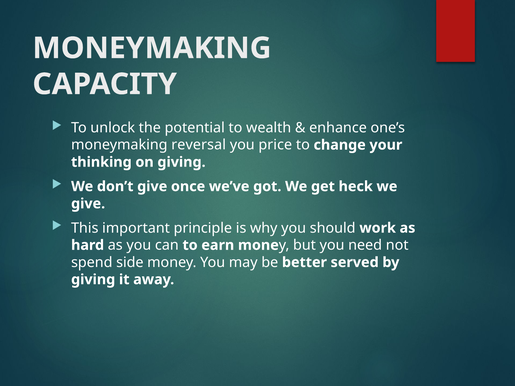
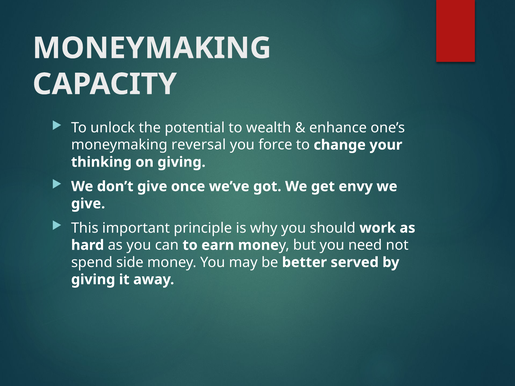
price: price -> force (275, 145)
heck: heck -> envy (356, 187)
